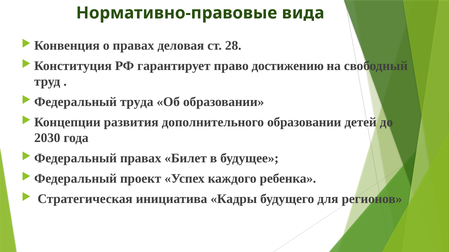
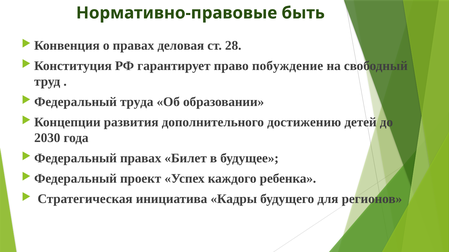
вида: вида -> быть (303, 13)
достижению: достижению -> побуждение (288, 66)
дополнительного образовании: образовании -> достижению (304, 122)
